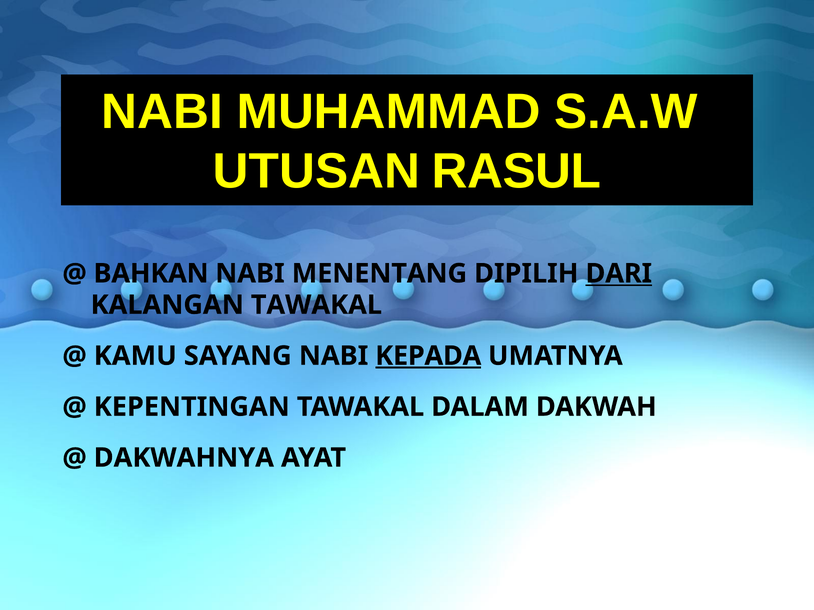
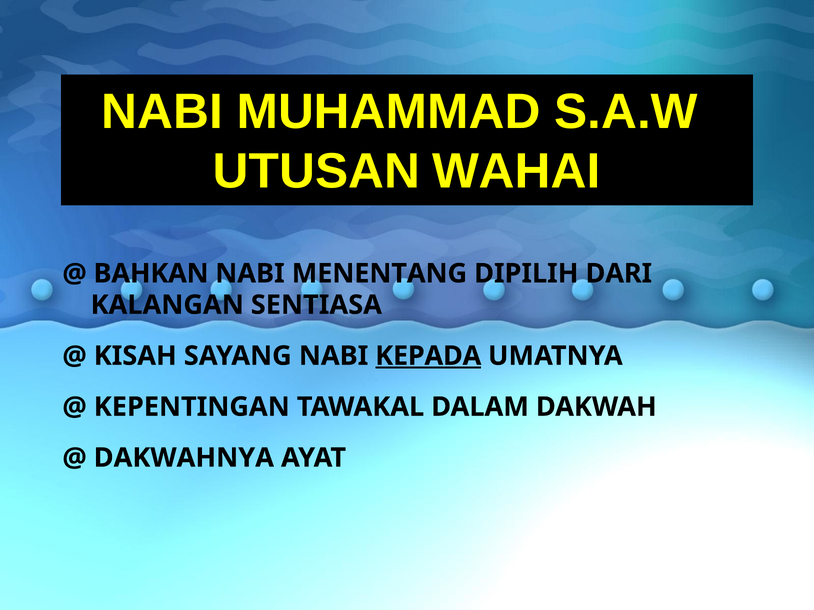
RASUL: RASUL -> WAHAI (516, 172)
DARI underline: present -> none (619, 274)
KALANGAN TAWAKAL: TAWAKAL -> SENTIASA (316, 305)
KAMU: KAMU -> KISAH (135, 356)
